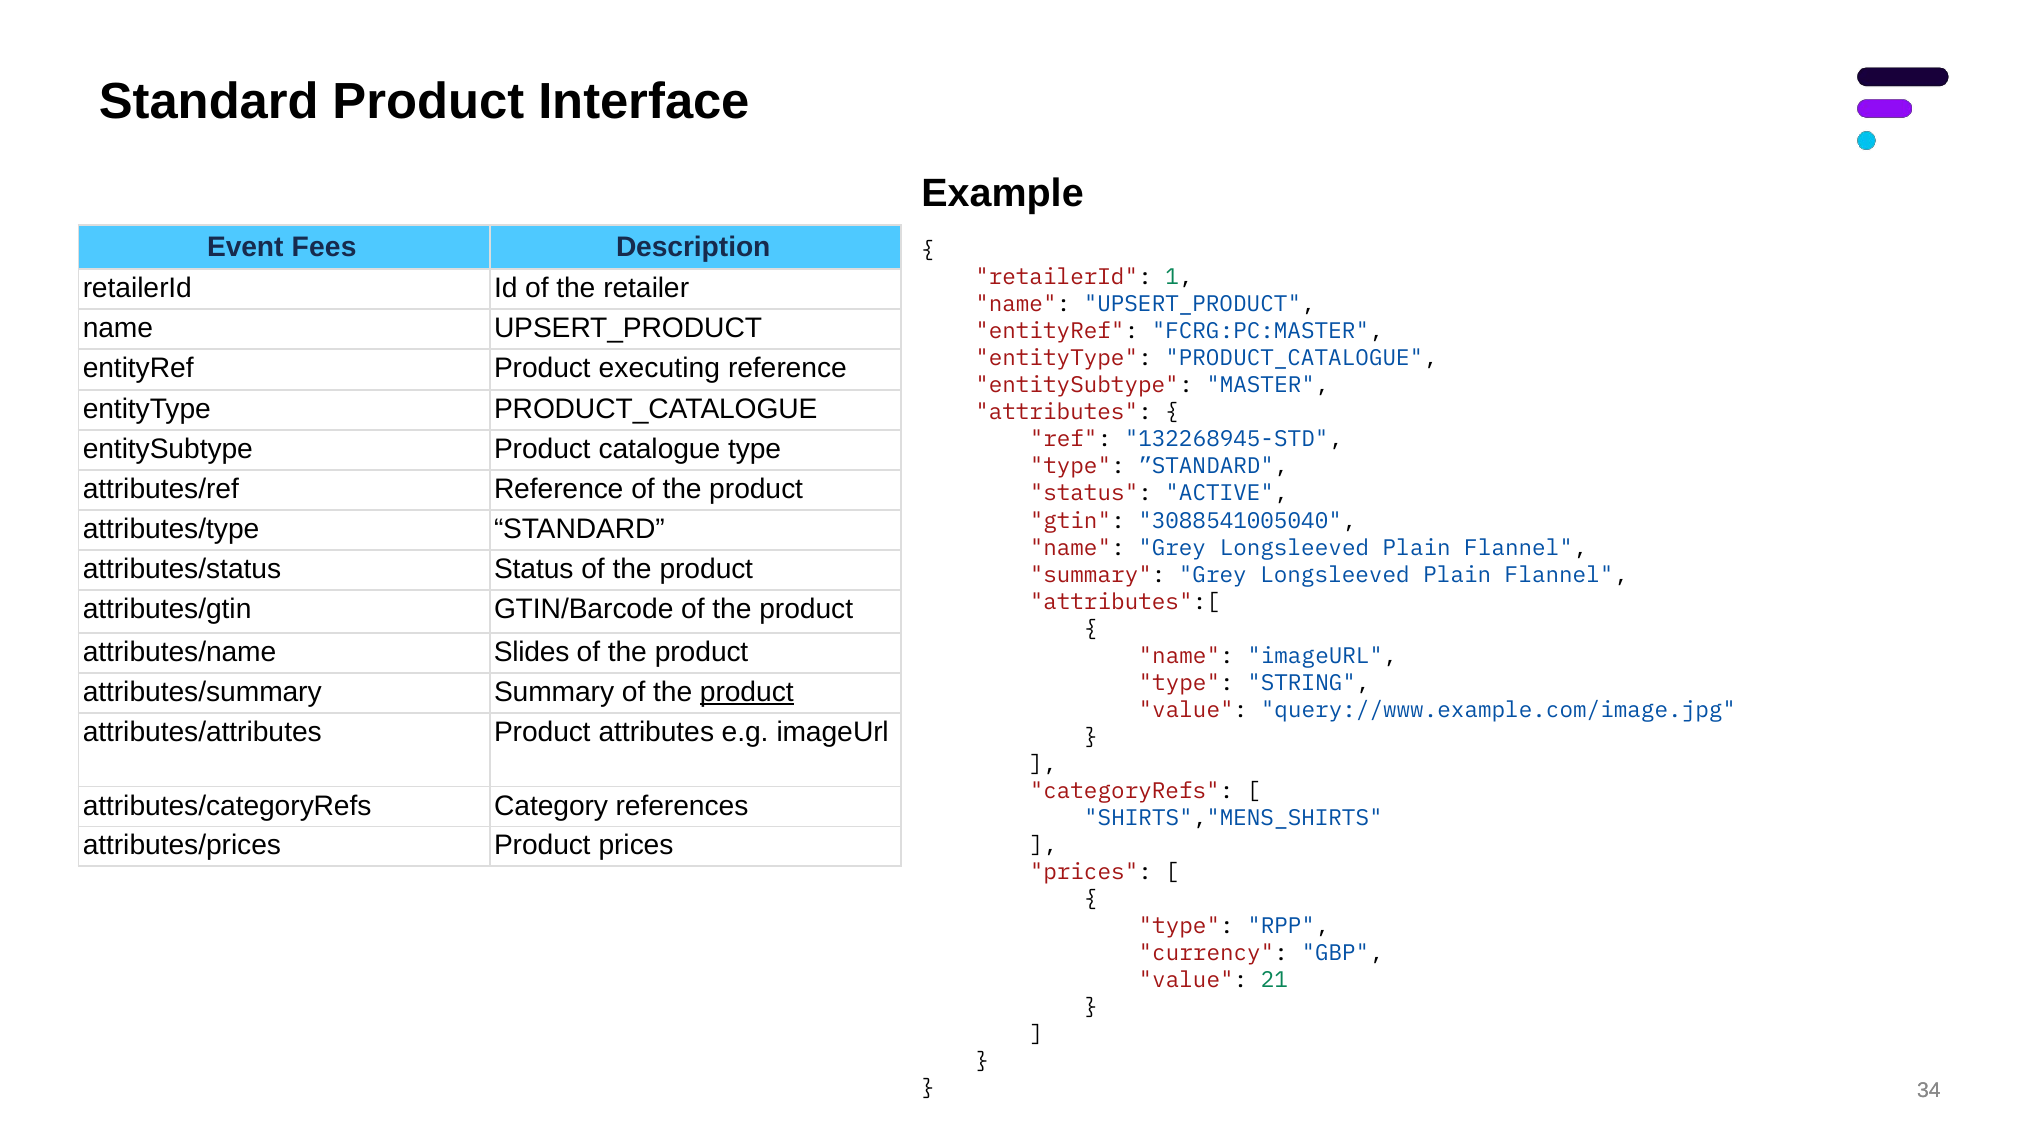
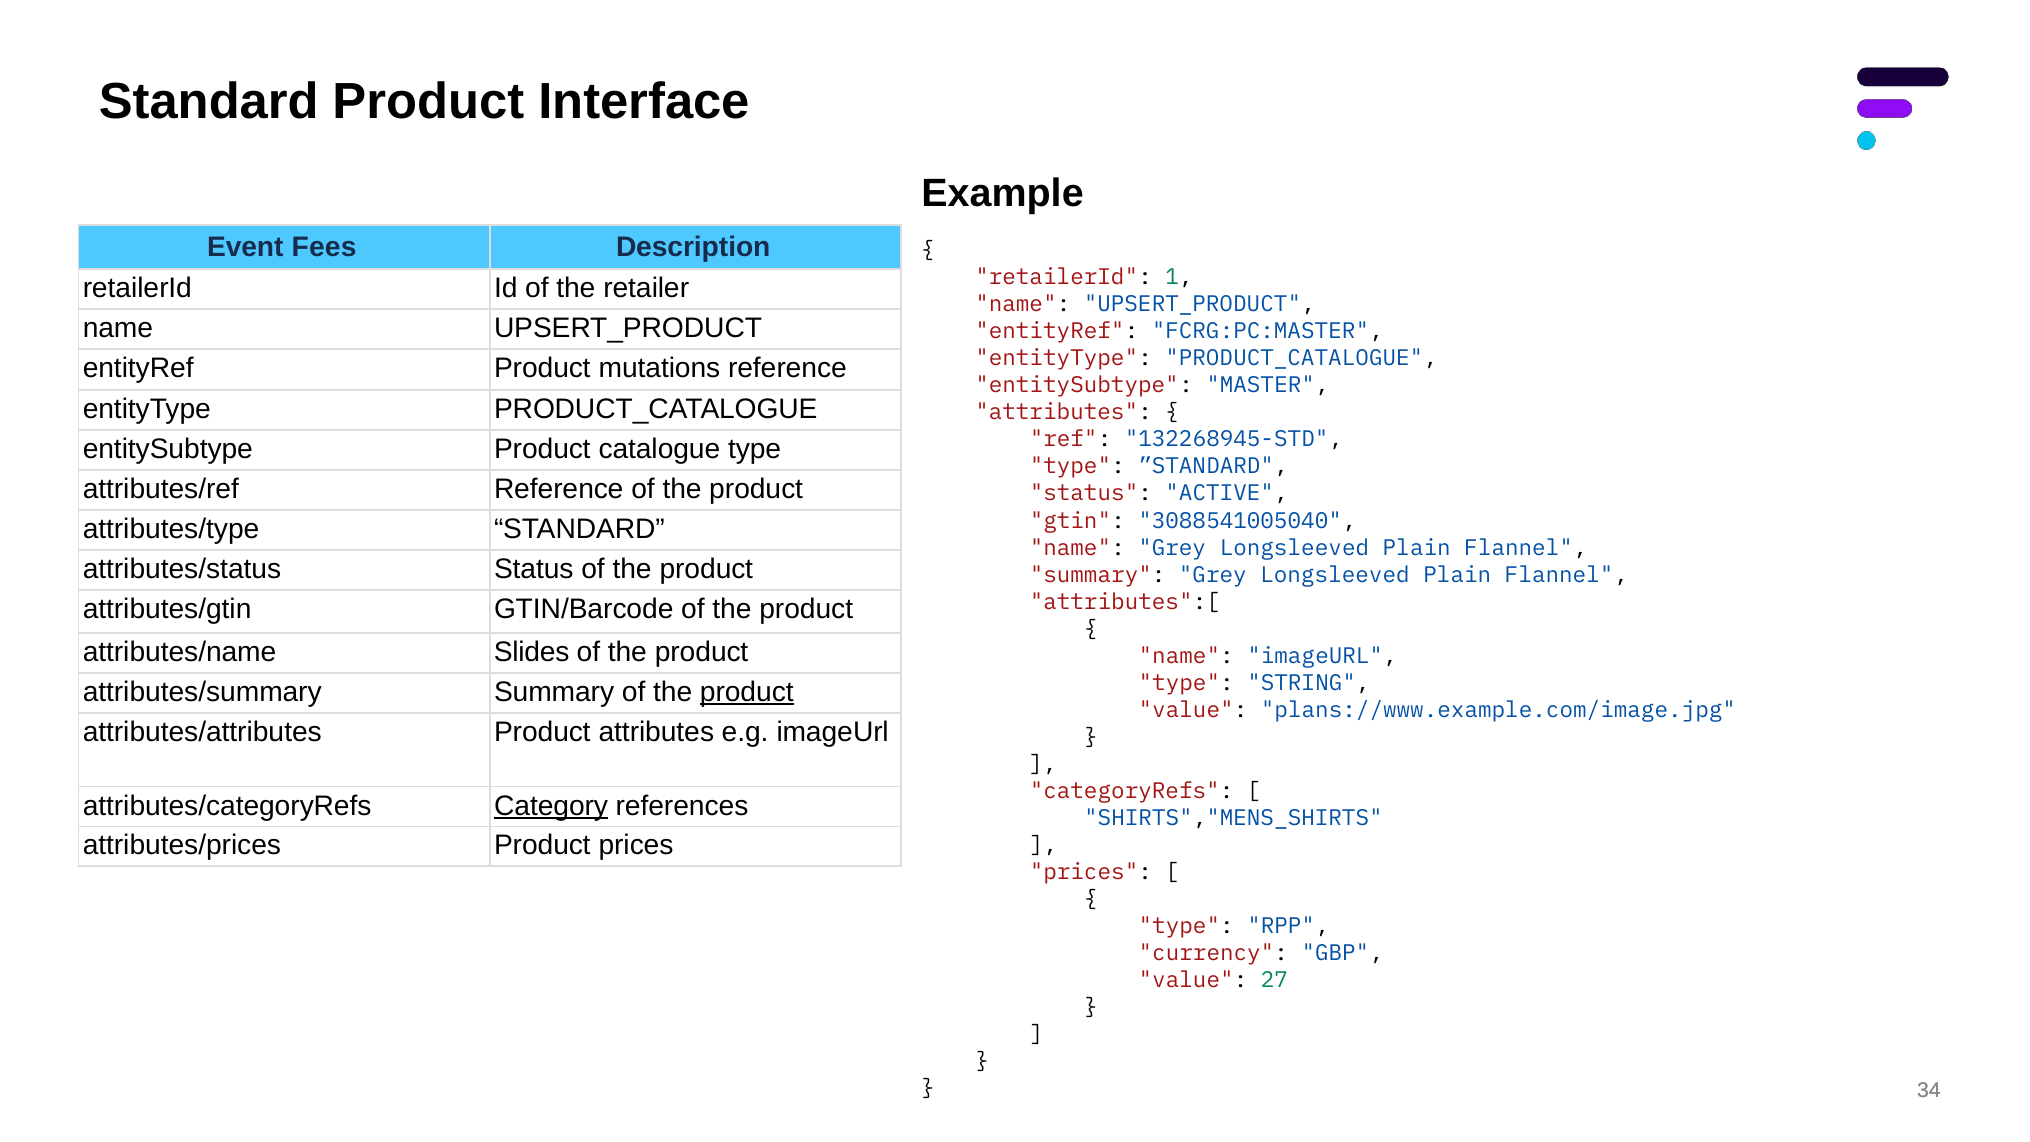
executing: executing -> mutations (659, 368)
query://www.example.com/image.jpg: query://www.example.com/image.jpg -> plans://www.example.com/image.jpg (1498, 710)
Category underline: none -> present (551, 806)
21: 21 -> 27 (1274, 980)
